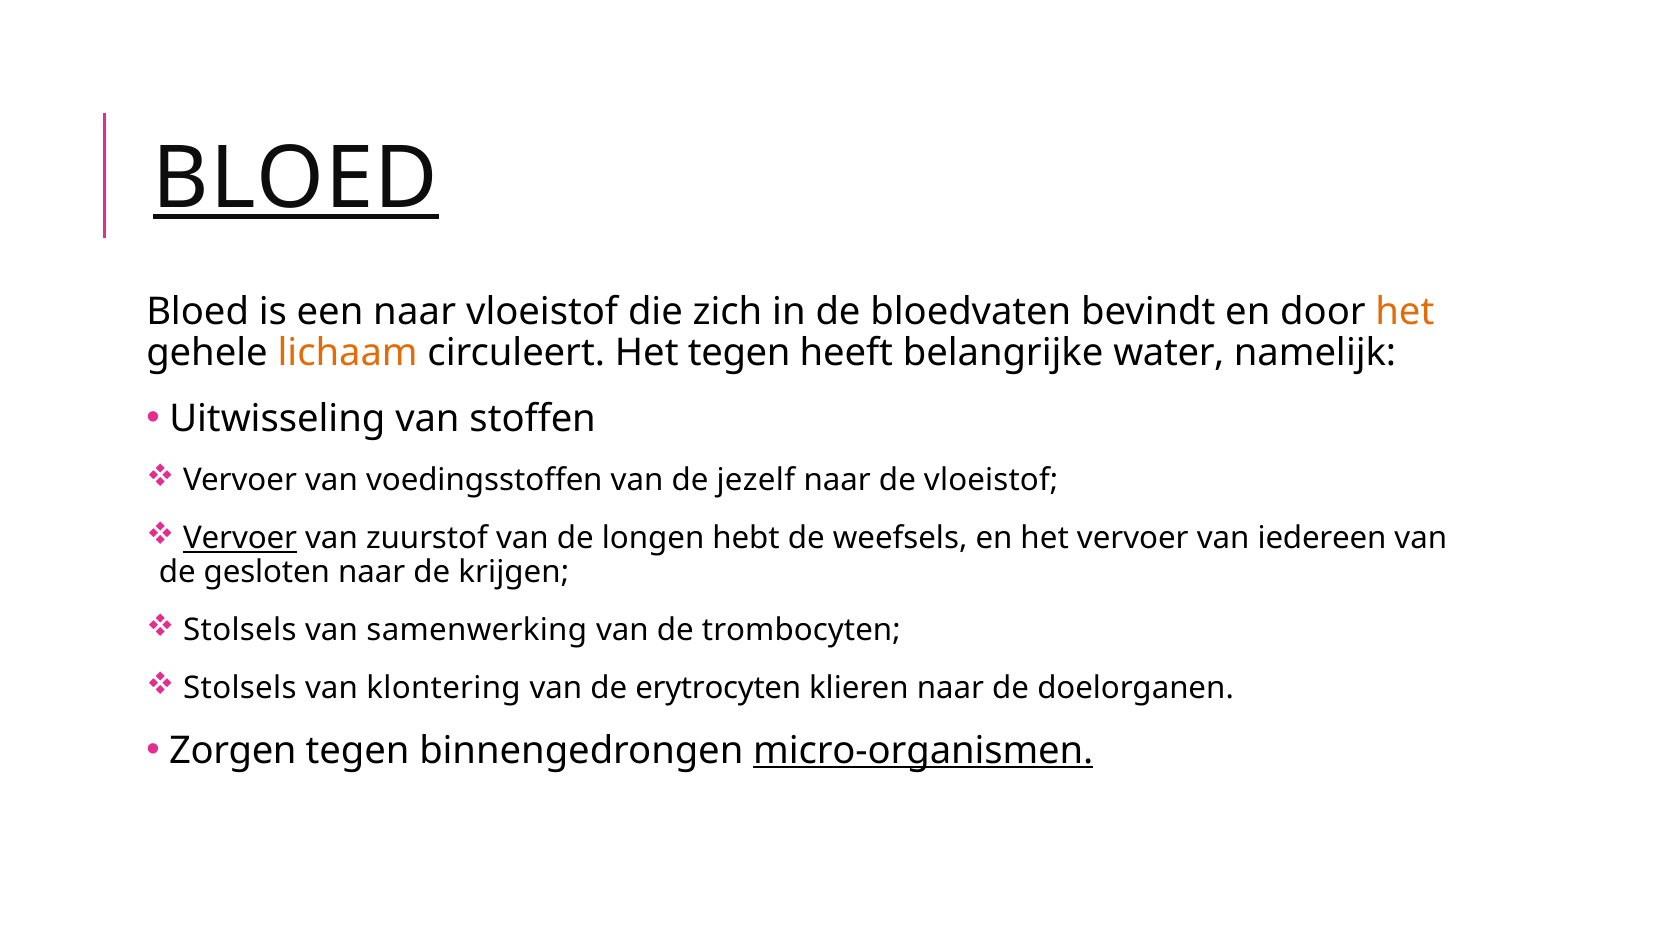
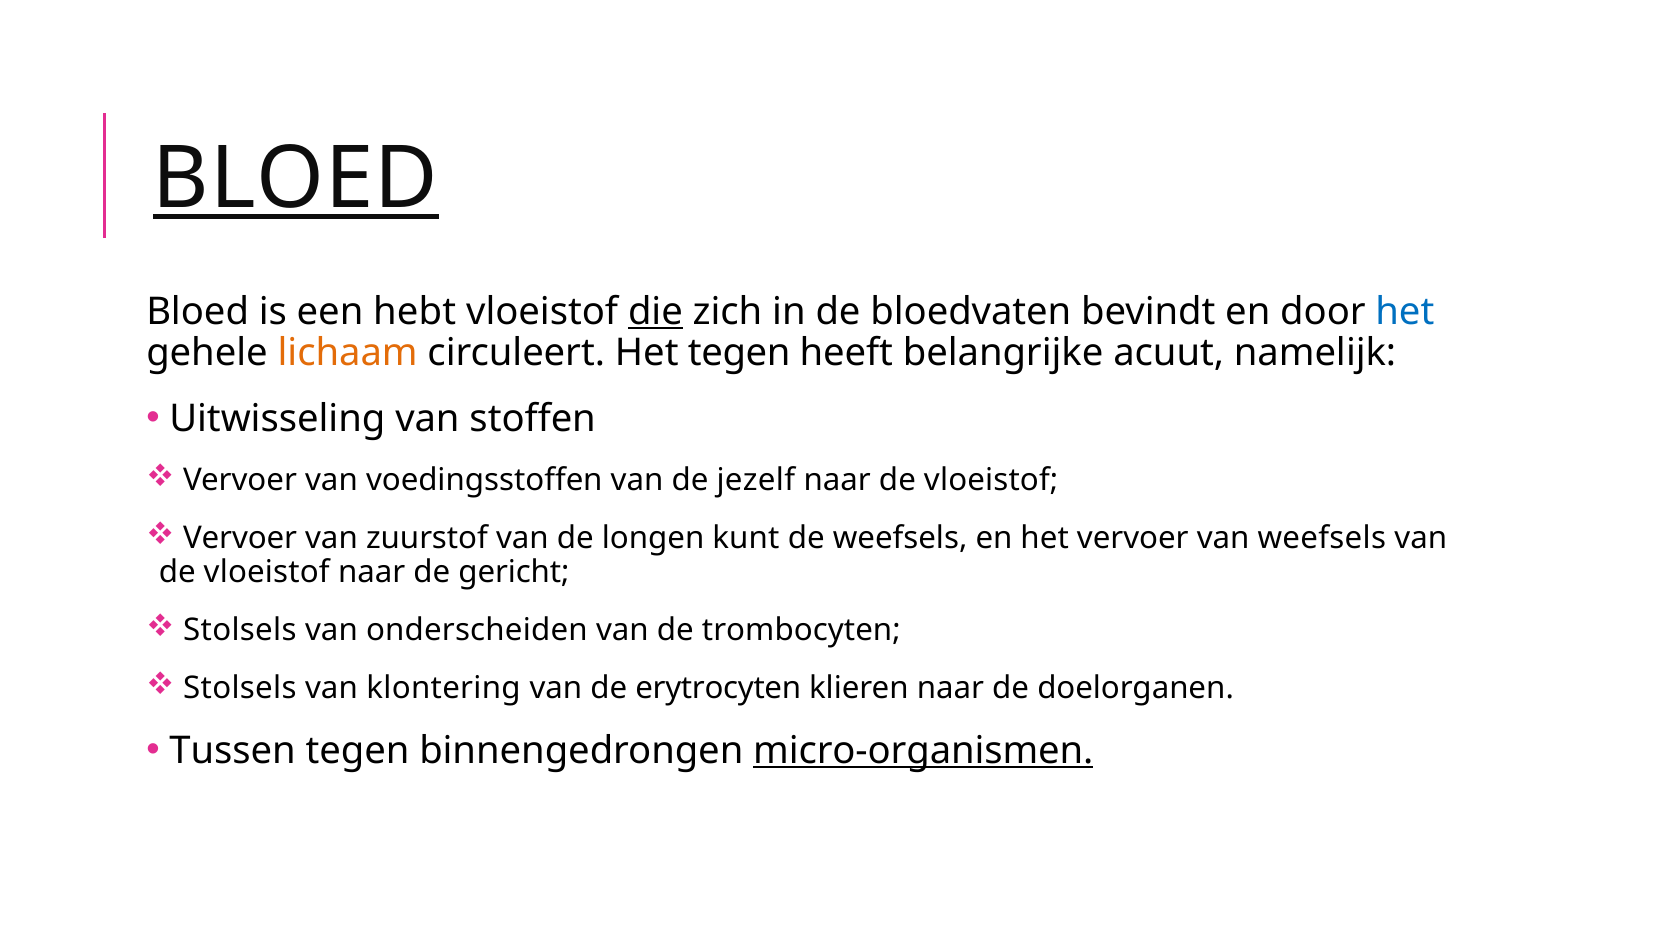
een naar: naar -> hebt (415, 312)
die underline: none -> present (655, 312)
het colour: orange -> blue (1405, 312)
water: water -> acuut (1169, 353)
Vervoer underline: present -> none (240, 539)
hebt: hebt -> kunt (746, 539)
van iedereen: iedereen -> weefsels (1322, 539)
gesloten: gesloten -> vloeistof (267, 573)
krijgen: krijgen -> gericht (514, 573)
samenwerking: samenwerking -> onderscheiden (477, 631)
Zorgen: Zorgen -> Tussen (233, 751)
